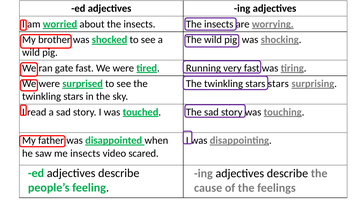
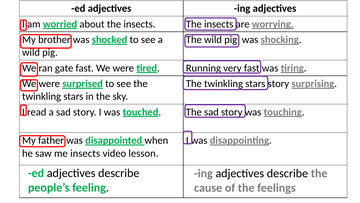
stars stars: stars -> story (278, 83)
scared: scared -> lesson (143, 153)
